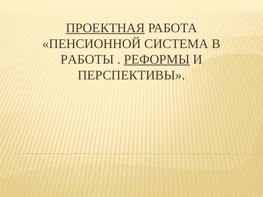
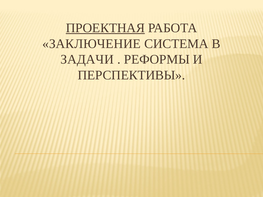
ПЕНСИОННОЙ: ПЕНСИОННОЙ -> ЗАКЛЮЧЕНИЕ (92, 44)
РАБОТЫ: РАБОТЫ -> ЗАДАЧИ (87, 60)
РЕФОРМЫ underline: present -> none (157, 60)
